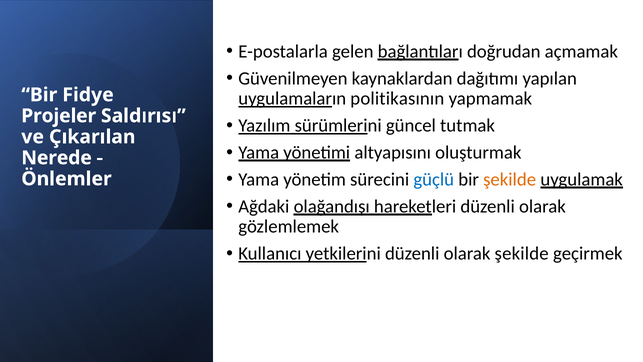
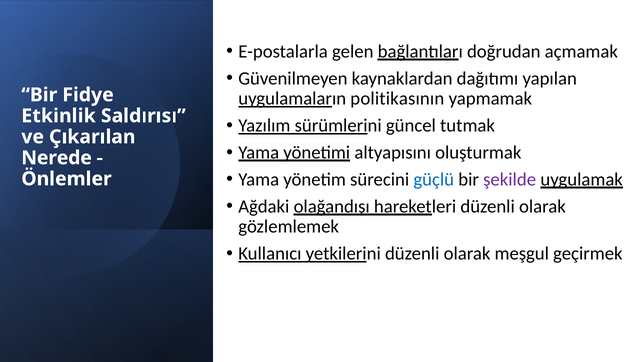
Projeler: Projeler -> Etkinlik (59, 116)
şekilde colour: orange -> purple (510, 179)
olarak şekilde: şekilde -> meşgul (522, 253)
